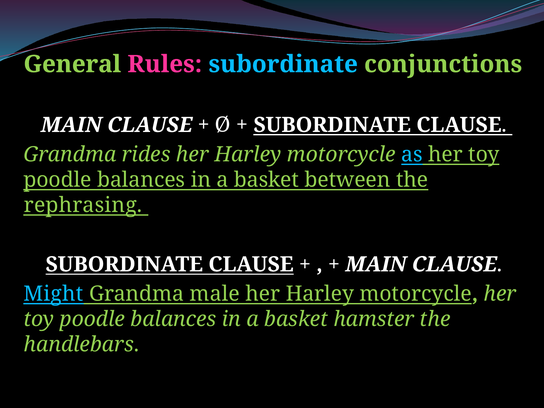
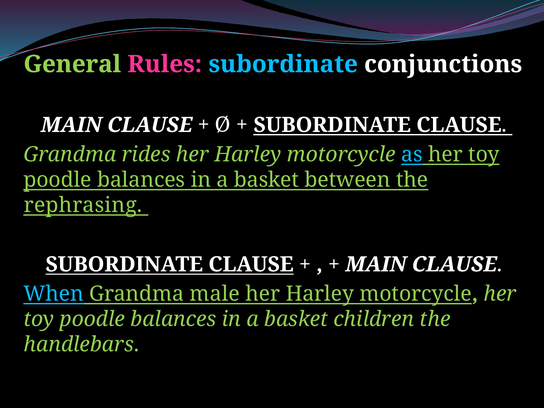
conjunctions colour: light green -> white (443, 64)
Might: Might -> When (54, 294)
hamster: hamster -> children (374, 319)
